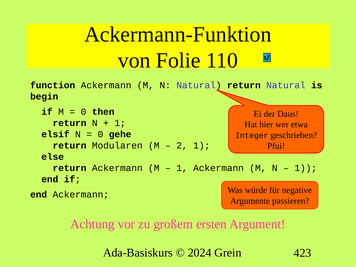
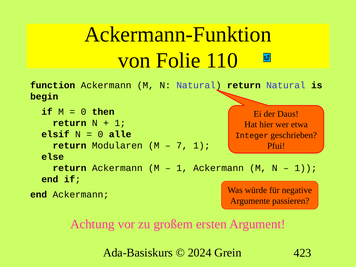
gehe: gehe -> alle (120, 134)
2: 2 -> 7 (182, 146)
